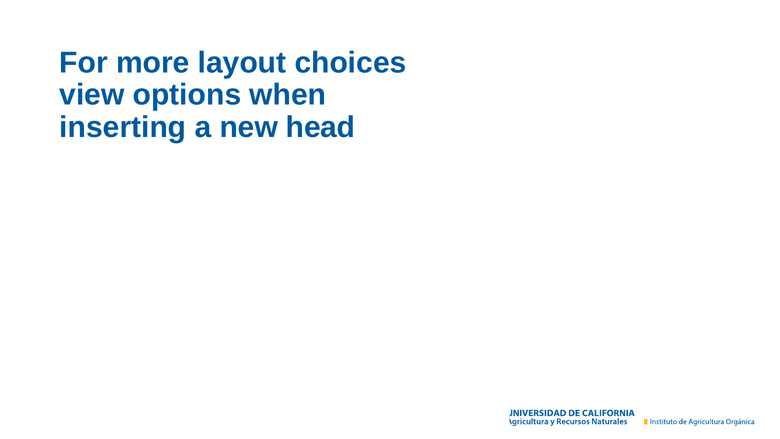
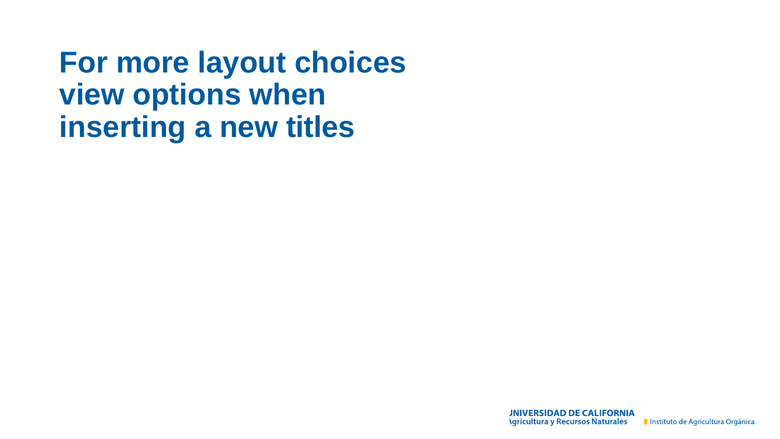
head: head -> titles (321, 127)
